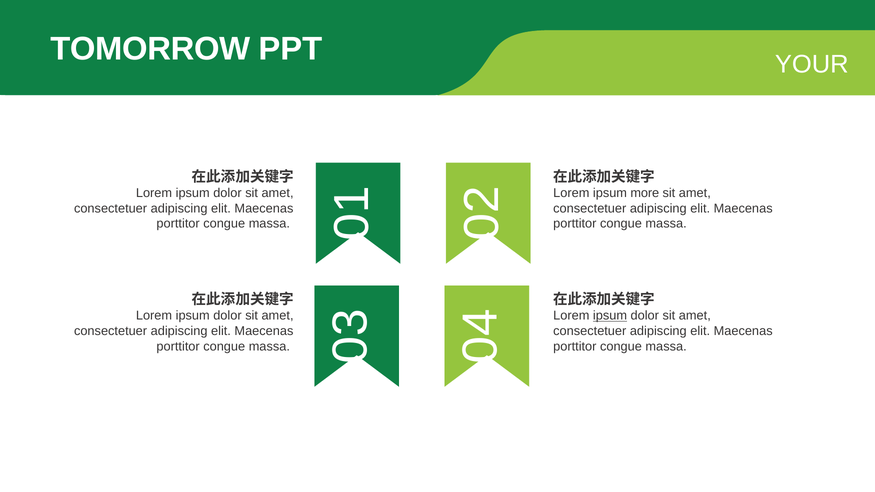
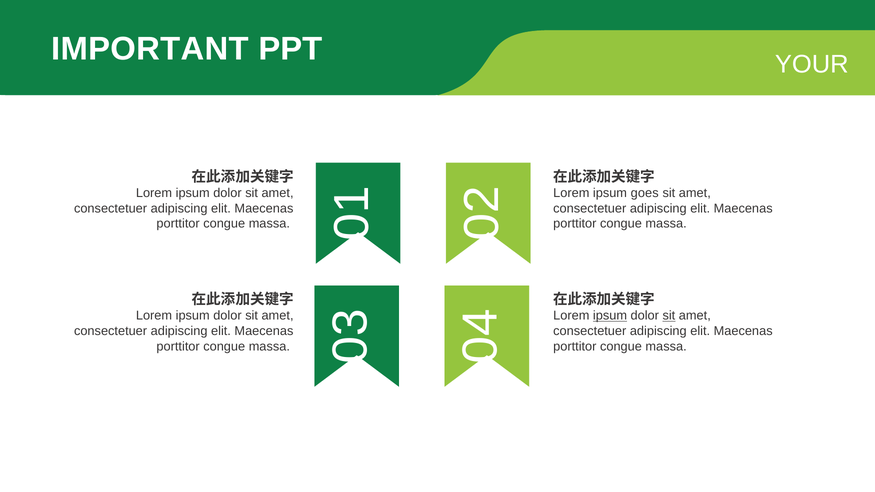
TOMORROW: TOMORROW -> IMPORTANT (150, 49)
more: more -> goes (645, 193)
sit underline: none -> present (669, 316)
